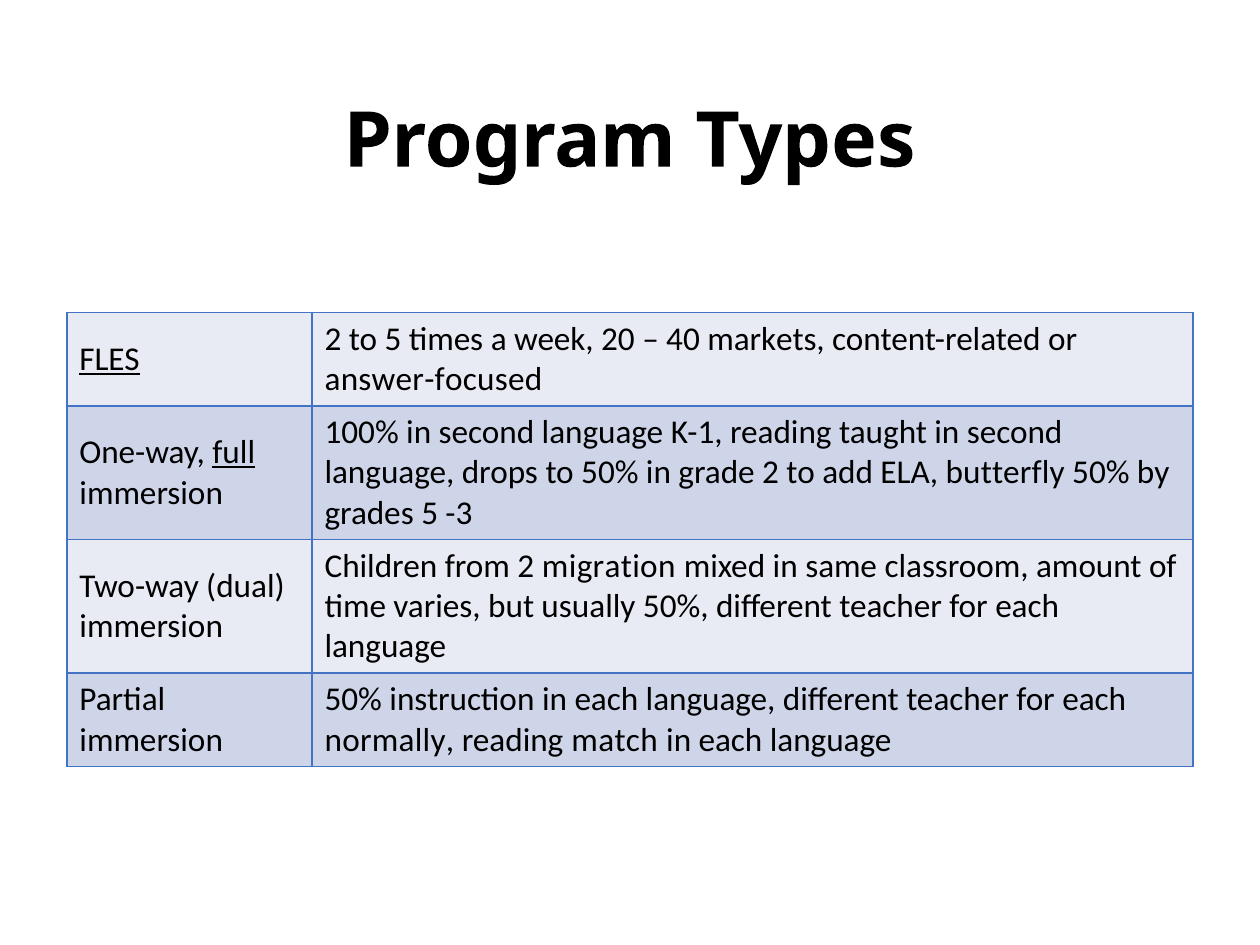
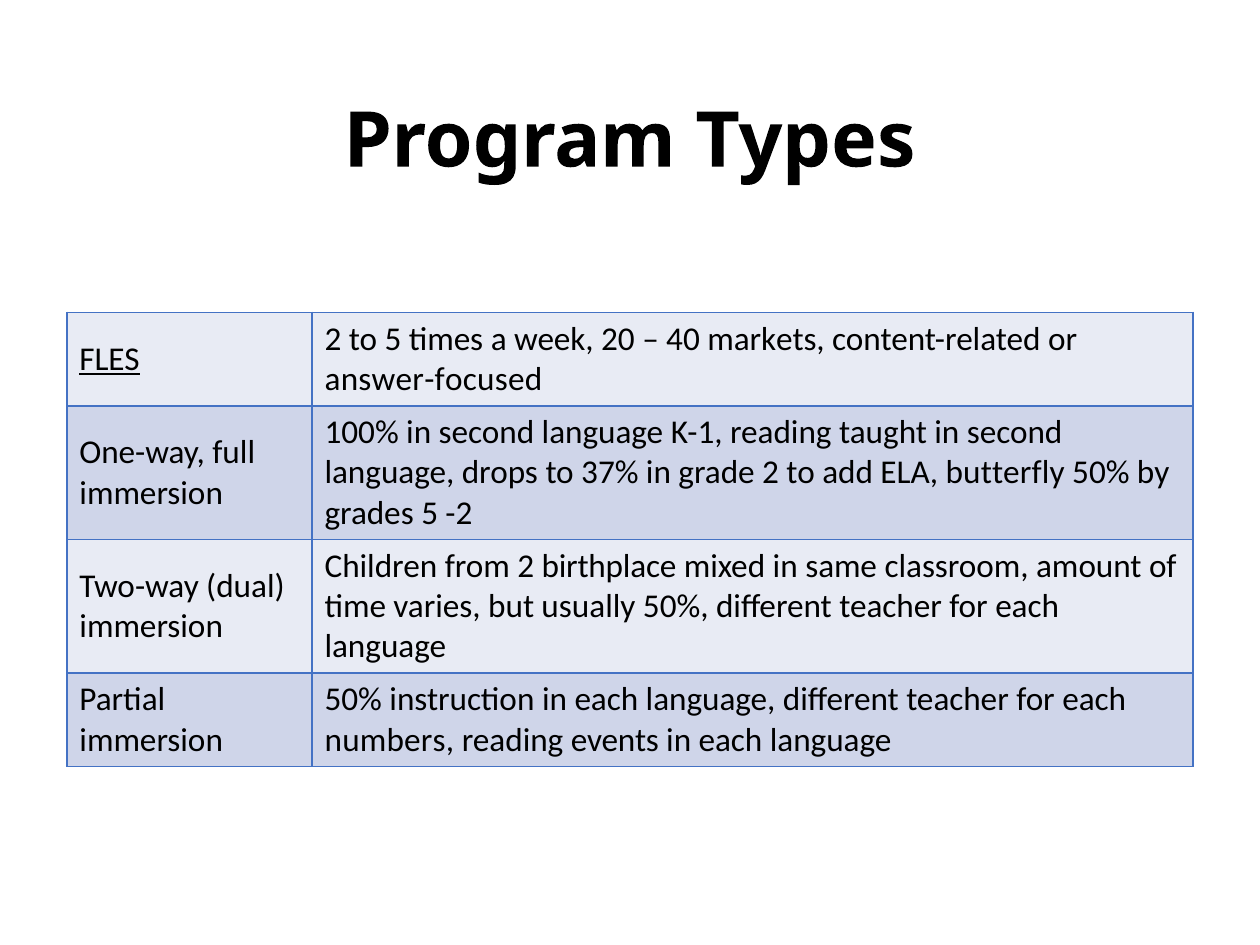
full underline: present -> none (234, 453)
to 50%: 50% -> 37% (610, 473)
-3: -3 -> -2 (459, 513)
migration: migration -> birthplace (609, 566)
normally: normally -> numbers (389, 740)
match: match -> events (615, 740)
